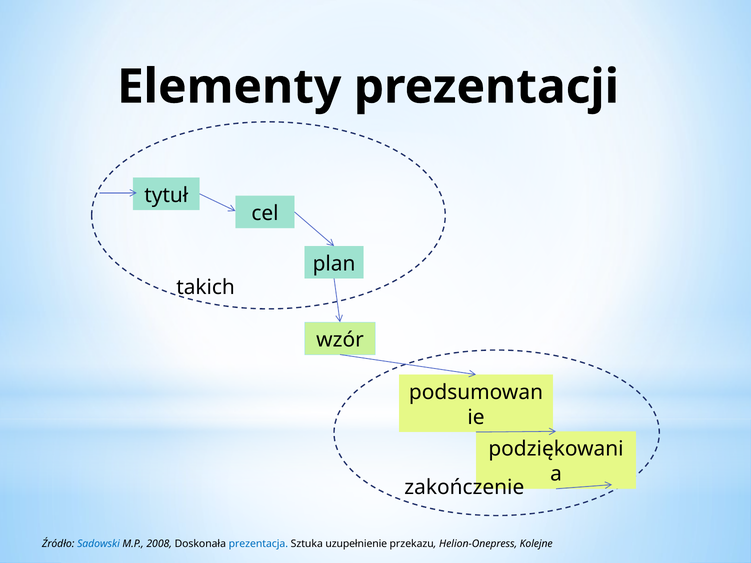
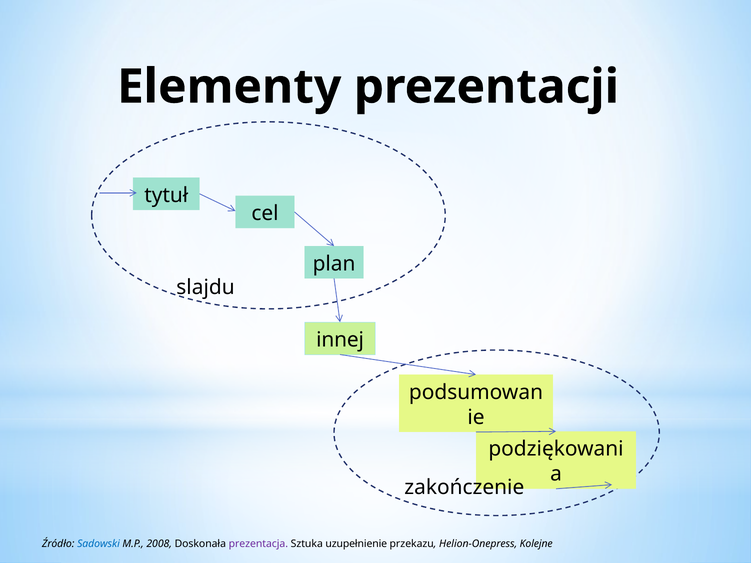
takich: takich -> slajdu (206, 287)
wzór: wzór -> innej (340, 340)
prezentacja colour: blue -> purple (258, 544)
